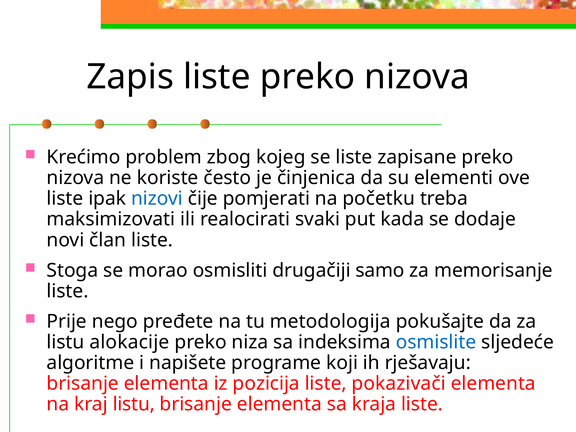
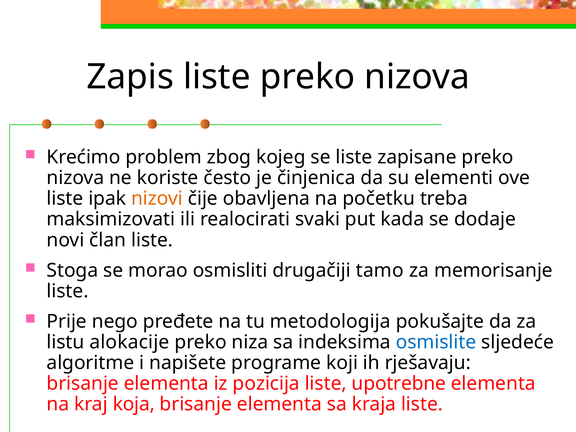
nizovi colour: blue -> orange (157, 199)
pomjerati: pomjerati -> obavljena (266, 199)
samo: samo -> tamo (380, 270)
pokazivači: pokazivači -> upotrebne (399, 384)
kraj listu: listu -> koja (134, 404)
